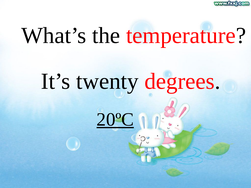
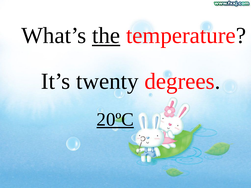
the underline: none -> present (106, 36)
